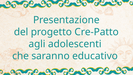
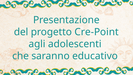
Cre-Patto: Cre-Patto -> Cre-Point (97, 32)
